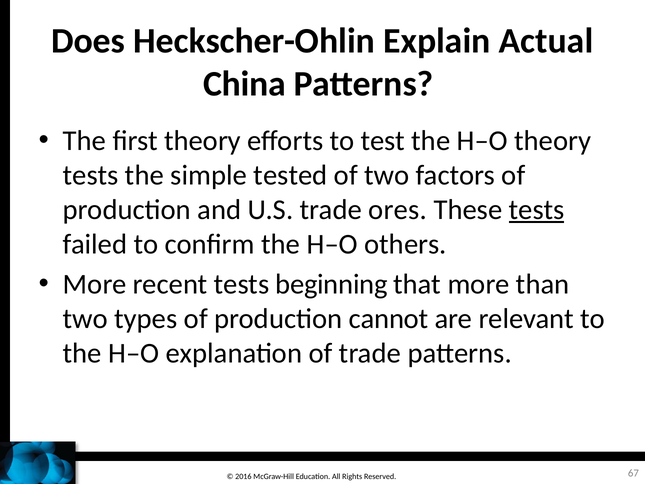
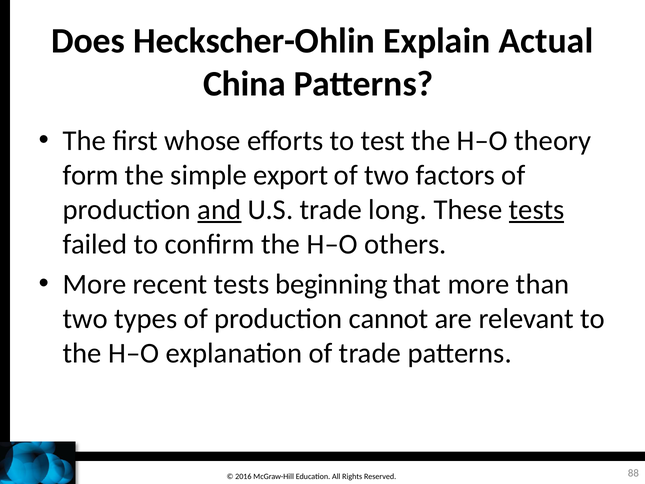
first theory: theory -> whose (203, 141)
tests: tests -> form (91, 175)
tested: tested -> export (291, 175)
and underline: none -> present (219, 210)
ores: ores -> long (398, 210)
67: 67 -> 88 (633, 473)
